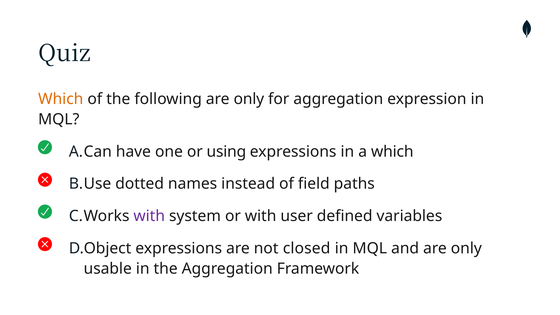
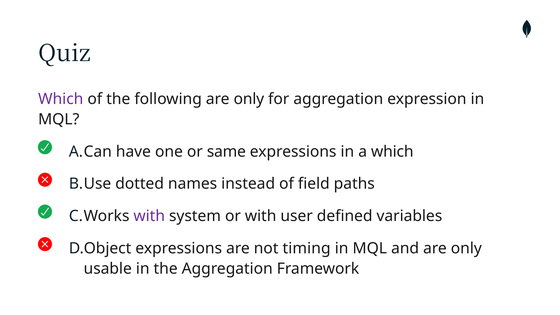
Which colour: orange -> purple (61, 99)
using: using -> same (226, 152)
closed: closed -> timing (307, 248)
